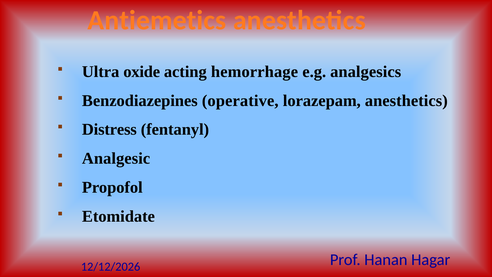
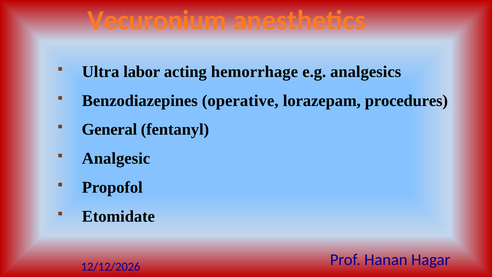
Antiemetics: Antiemetics -> Vecuronium (157, 20)
oxide: oxide -> labor (142, 72)
lorazepam anesthetics: anesthetics -> procedures (406, 101)
Distress: Distress -> General (109, 129)
